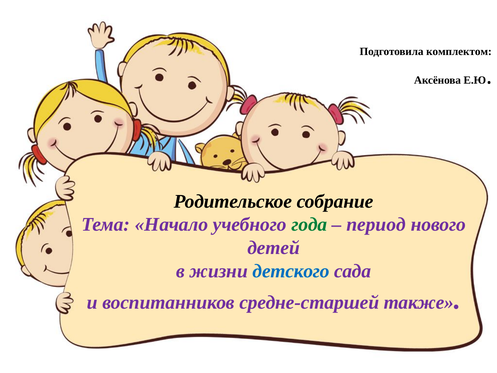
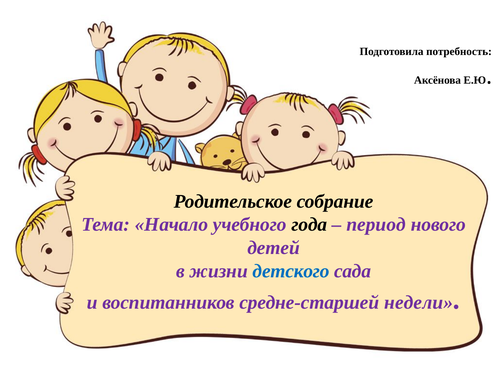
комплектом: комплектом -> потребность (459, 51)
года colour: green -> black (309, 224)
также: также -> недели (419, 302)
